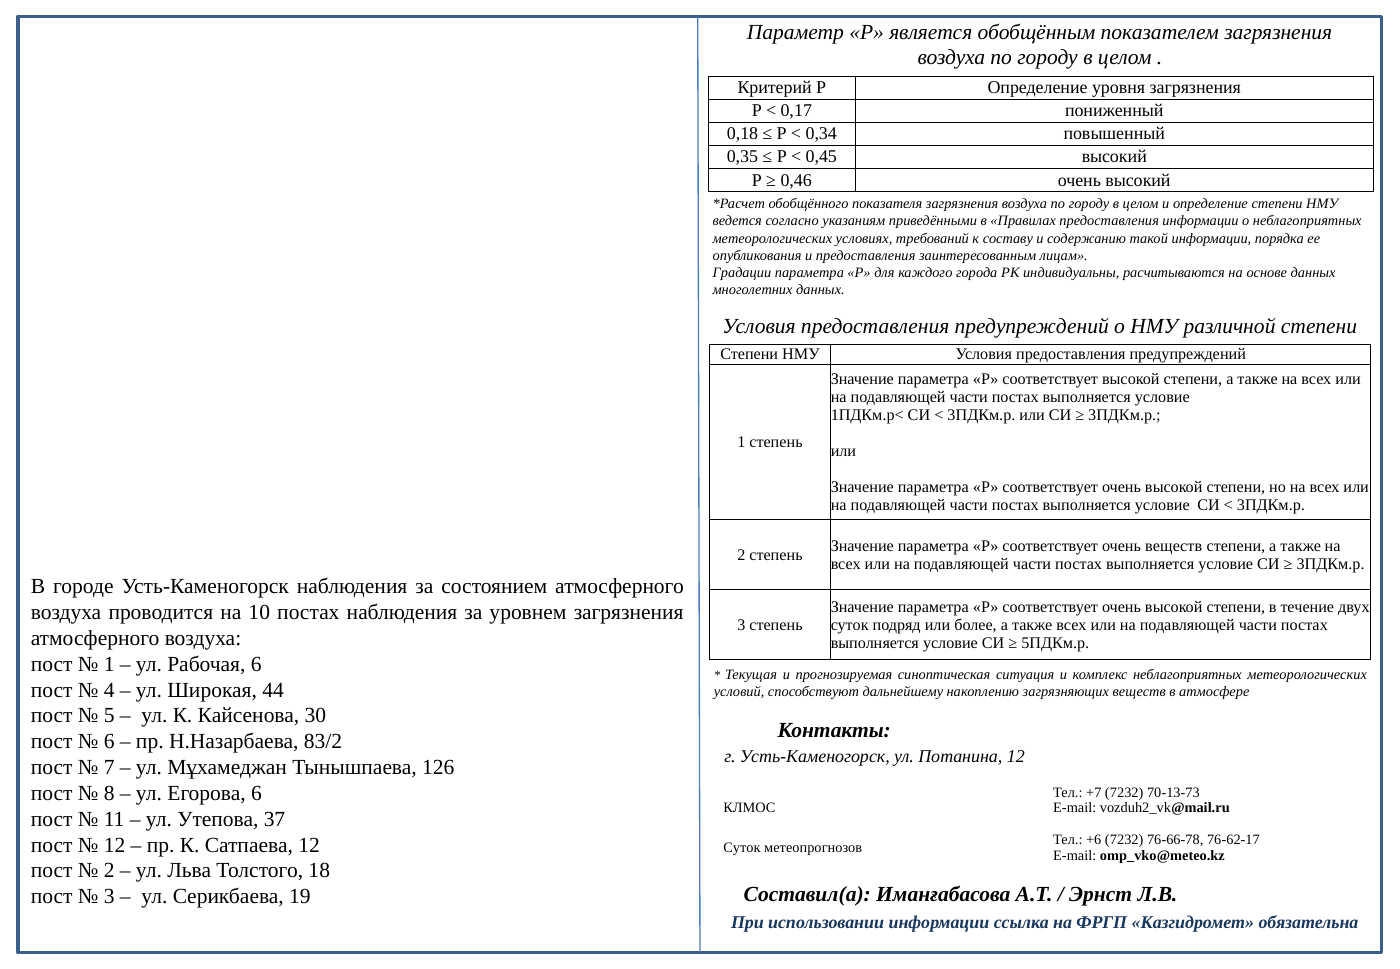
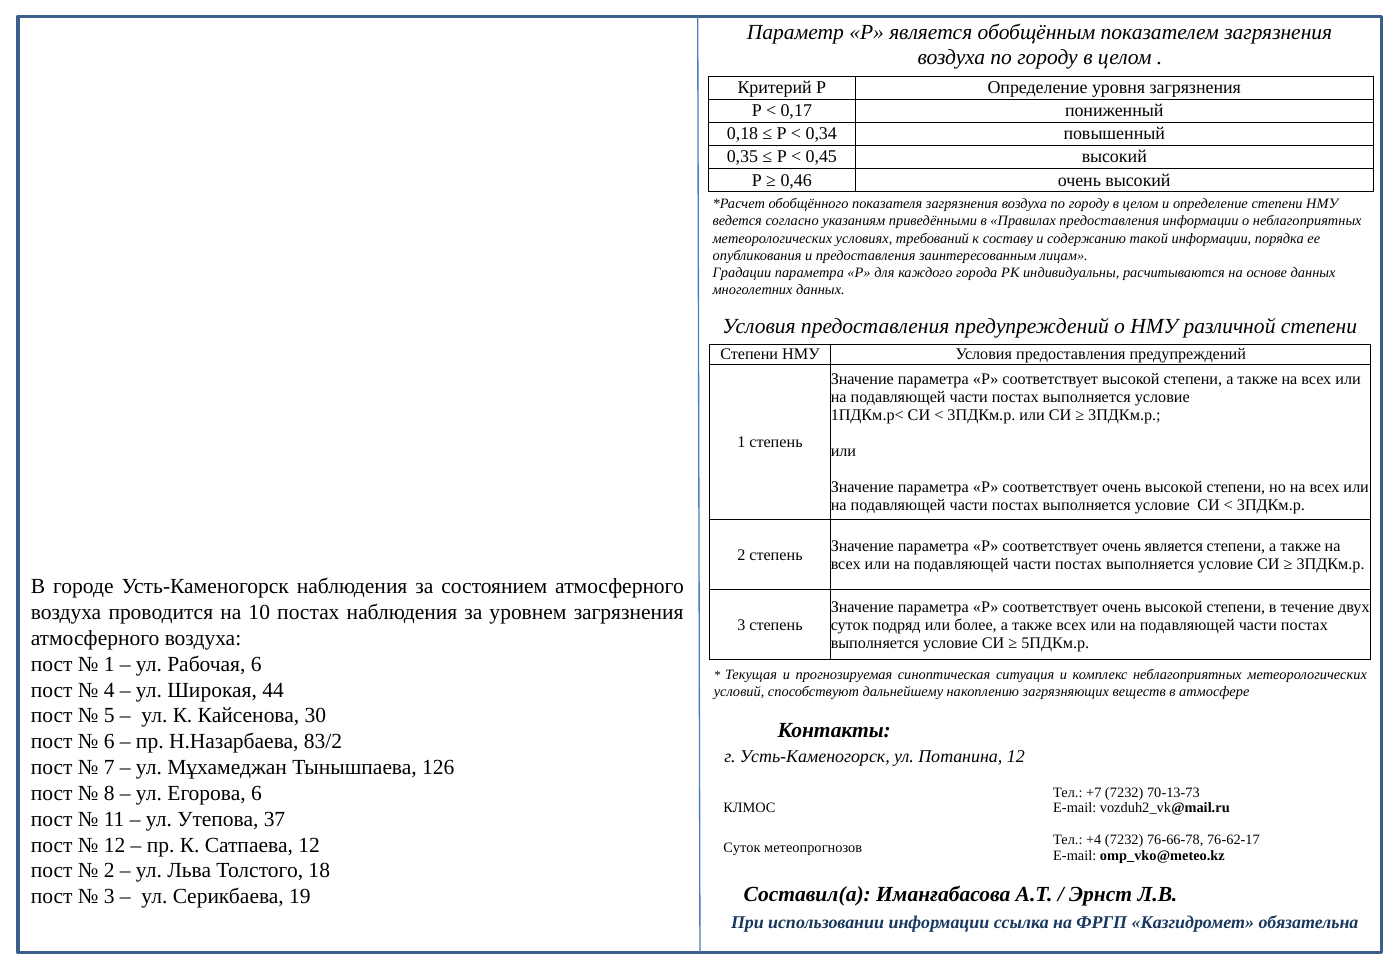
очень веществ: веществ -> является (1174, 546)
+6: +6 -> +4 (1094, 840)
